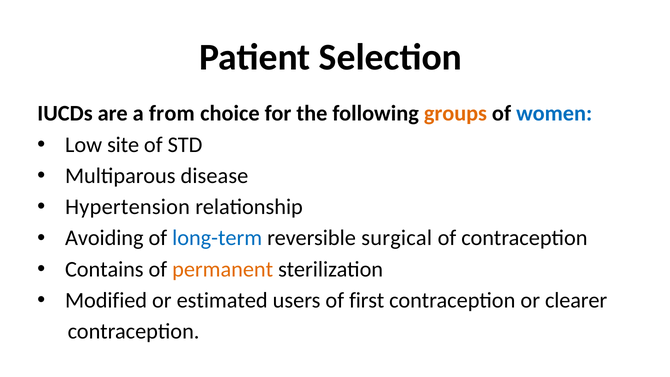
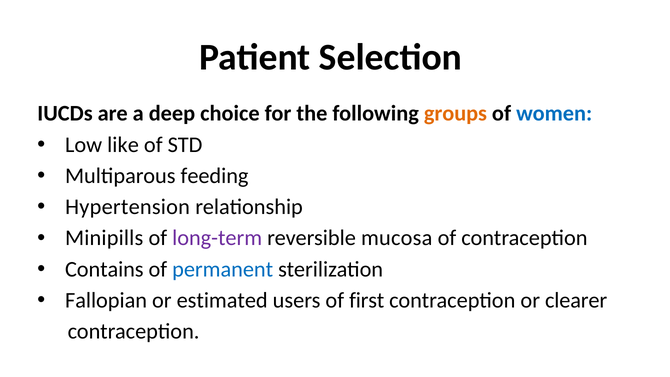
from: from -> deep (172, 113)
site: site -> like (123, 145)
disease: disease -> feeding (215, 176)
Avoiding: Avoiding -> Minipills (104, 238)
long-term colour: blue -> purple (217, 238)
surgical: surgical -> mucosa (397, 238)
permanent colour: orange -> blue (223, 269)
Modified: Modified -> Fallopian (106, 300)
